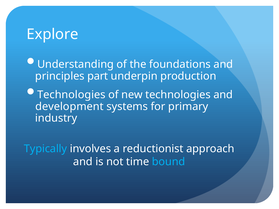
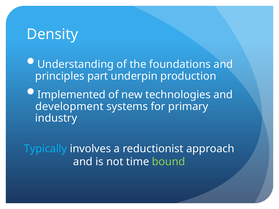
Explore: Explore -> Density (52, 34)
Technologies: Technologies -> Implemented (71, 95)
bound colour: light blue -> light green (169, 162)
